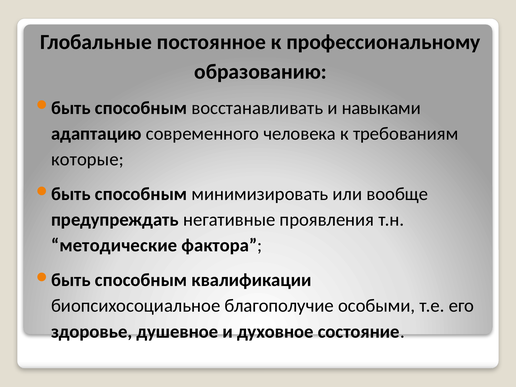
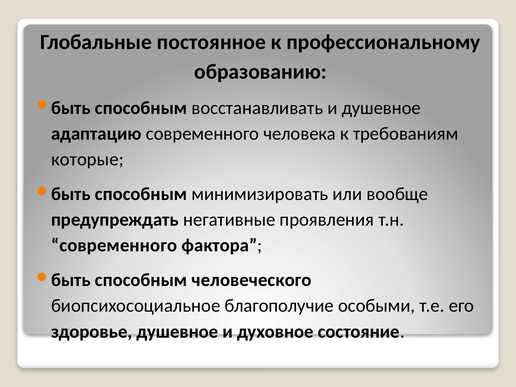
и навыками: навыками -> душевное (381, 108)
методические: методические -> современного (114, 245)
квалификации: квалификации -> человеческого (252, 280)
